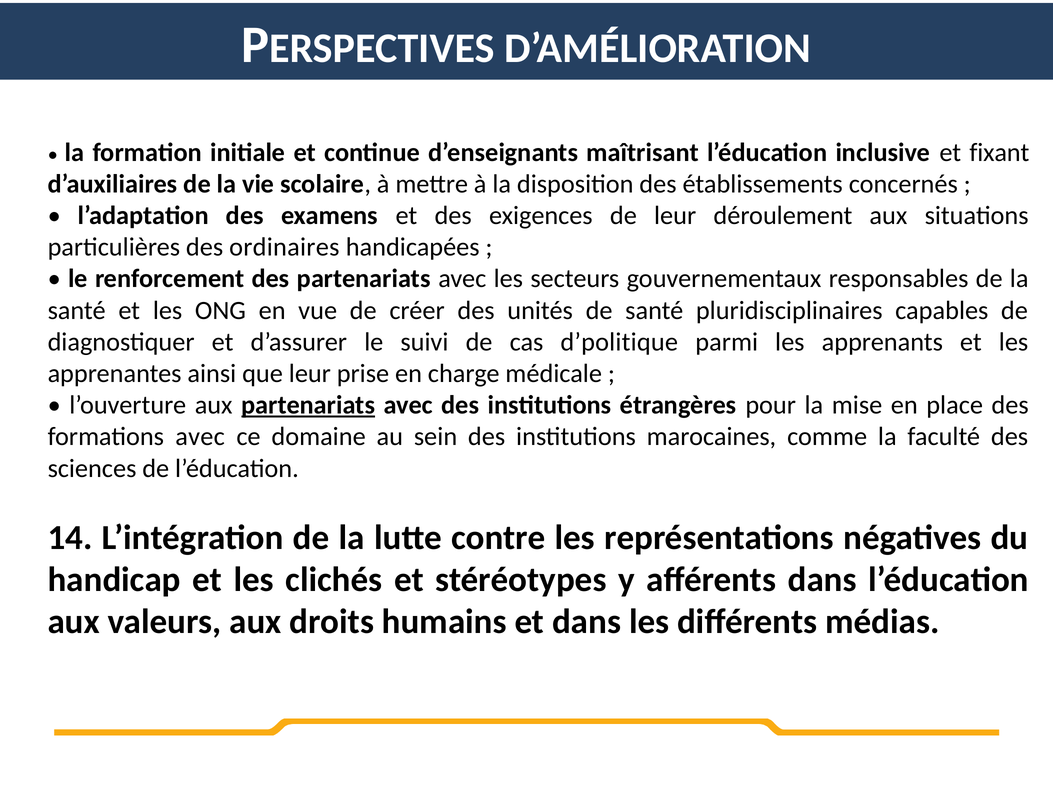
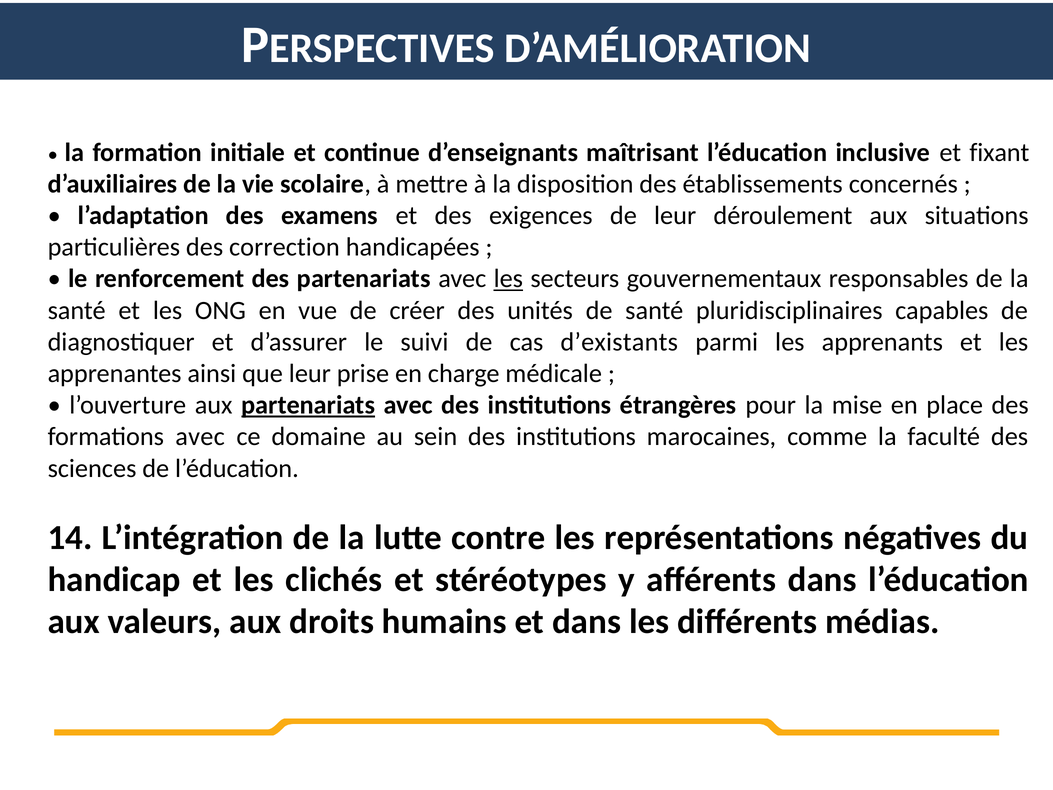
ordinaires: ordinaires -> correction (284, 247)
les underline: none -> present (508, 279)
d’politique: d’politique -> d’existants (619, 342)
